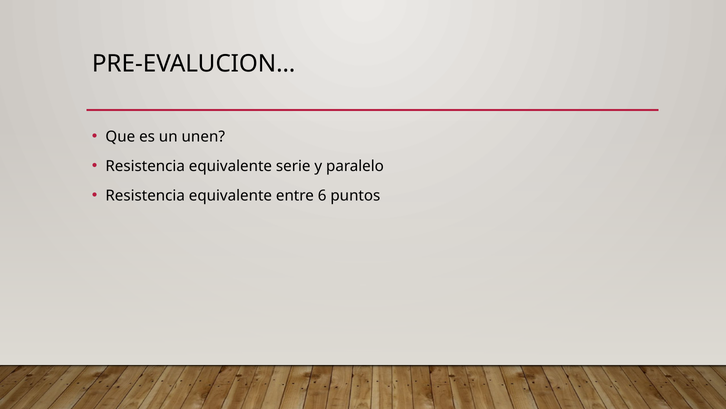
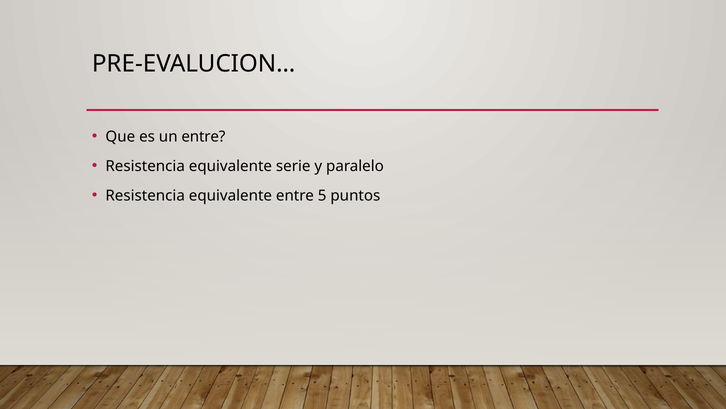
un unen: unen -> entre (203, 137)
6: 6 -> 5 (322, 195)
